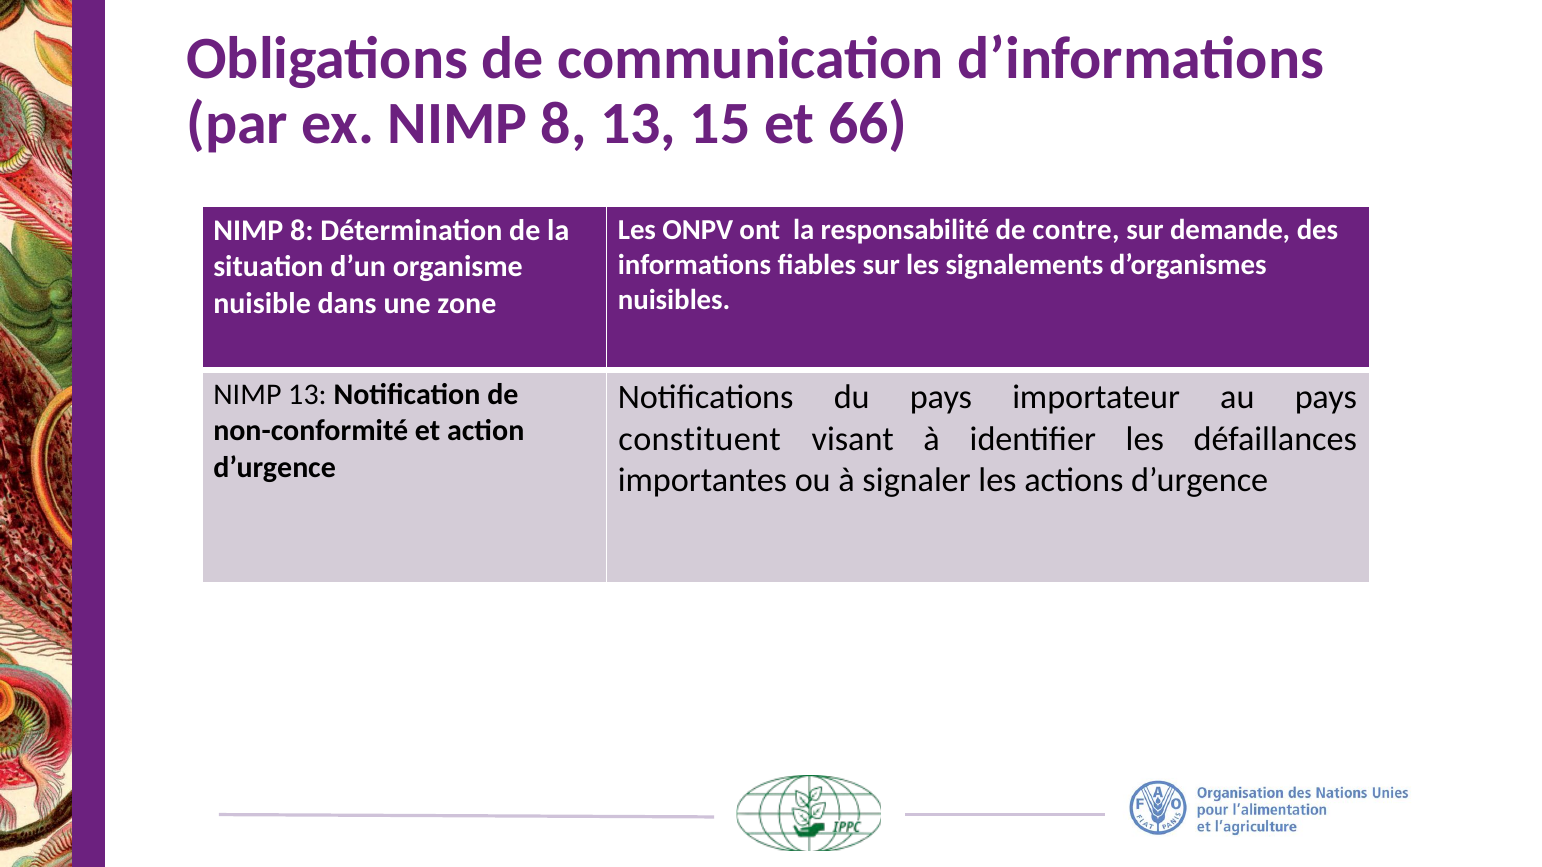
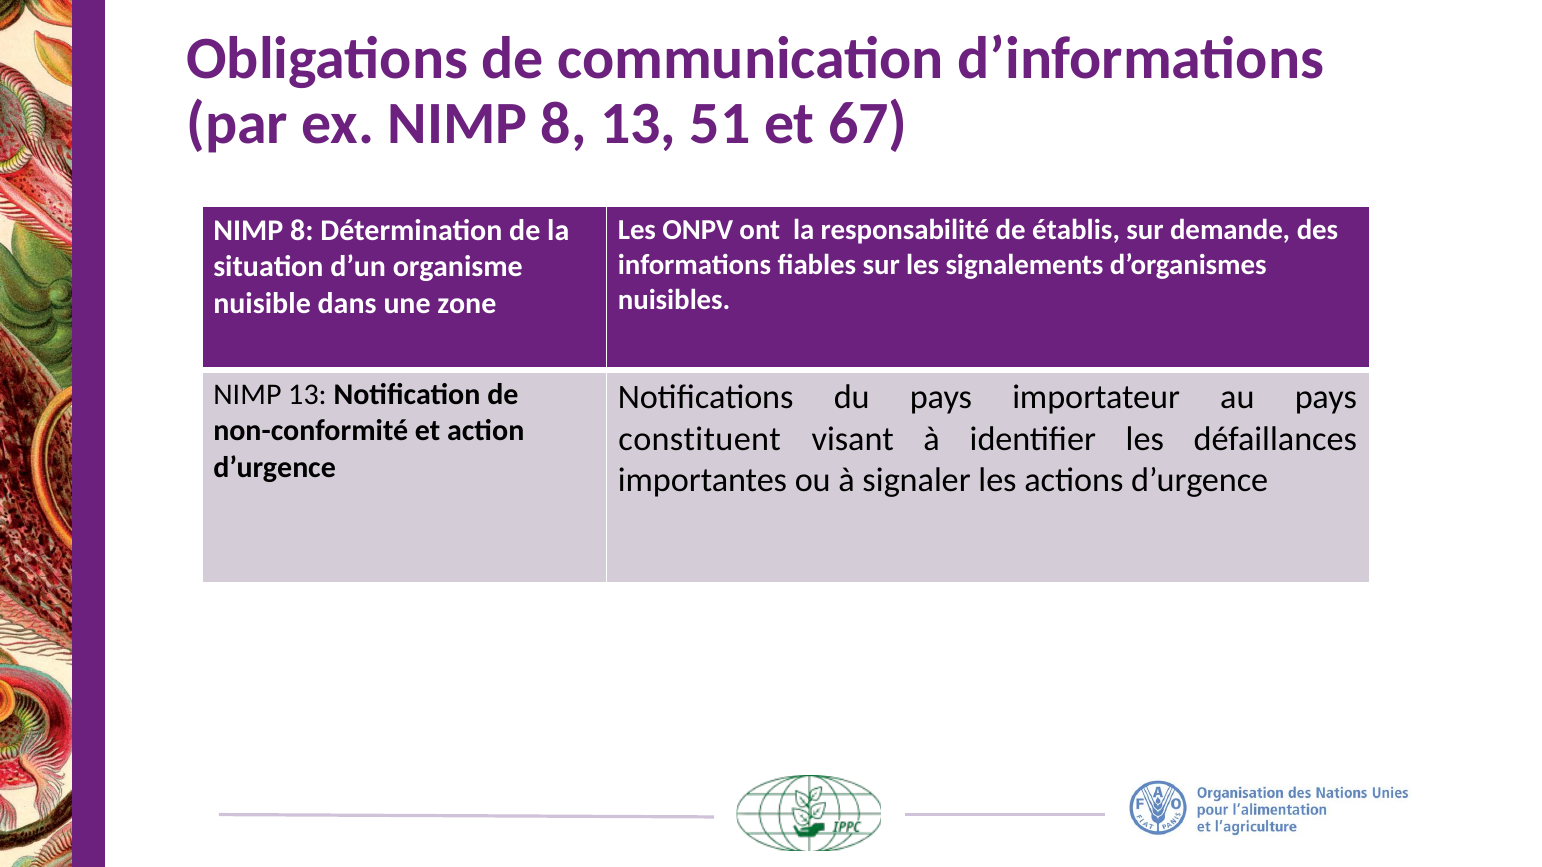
15: 15 -> 51 (720, 124)
66: 66 -> 67 (868, 124)
contre: contre -> établis (1076, 230)
